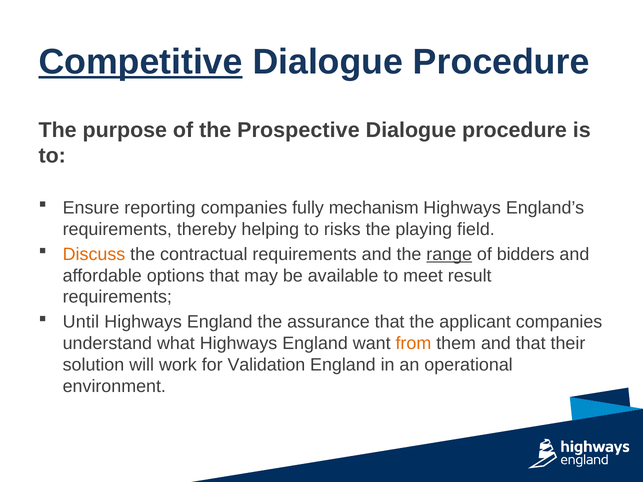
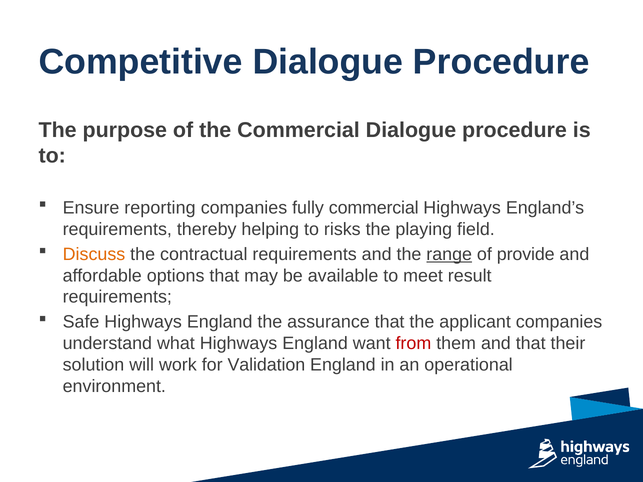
Competitive underline: present -> none (141, 62)
the Prospective: Prospective -> Commercial (299, 130)
fully mechanism: mechanism -> commercial (374, 208)
bidders: bidders -> provide (526, 254)
Until: Until -> Safe (81, 322)
from colour: orange -> red (413, 344)
